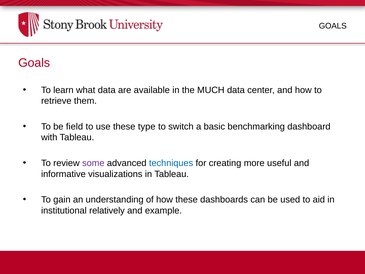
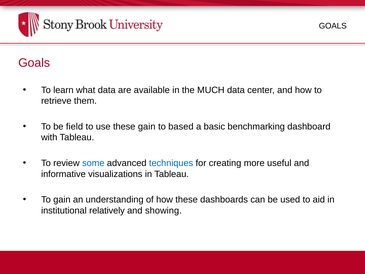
these type: type -> gain (147, 126)
switch: switch -> based (181, 126)
some colour: purple -> blue (93, 163)
example: example -> showing (163, 210)
